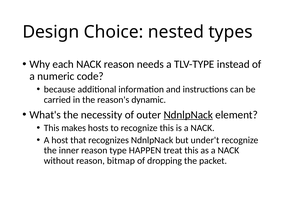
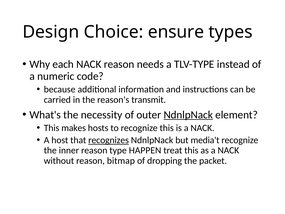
nested: nested -> ensure (176, 32)
dynamic: dynamic -> transmit (149, 100)
recognizes underline: none -> present (109, 140)
under't: under't -> media't (205, 140)
